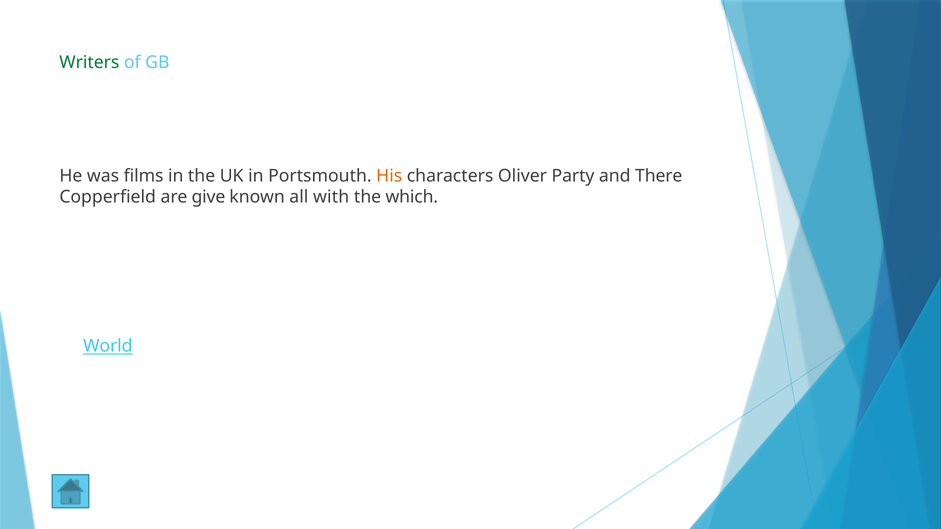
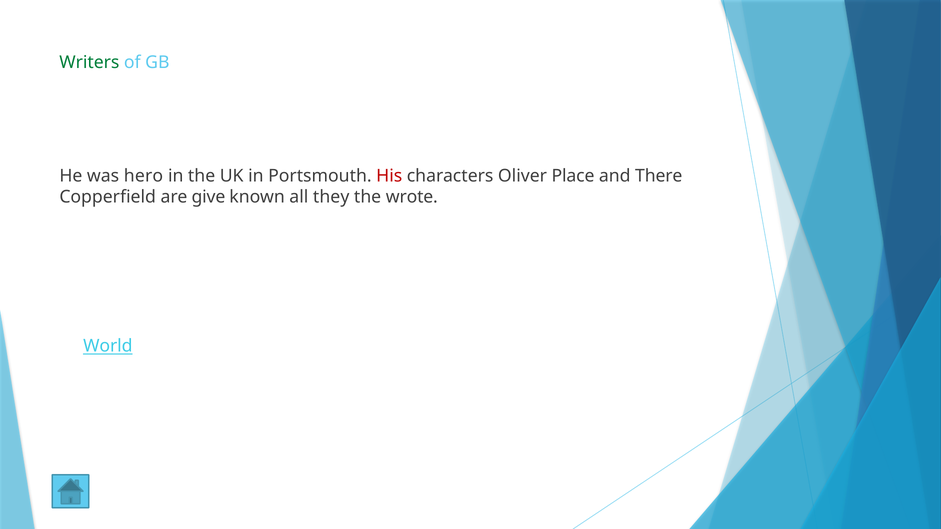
films: films -> hero (143, 176)
His colour: orange -> red (389, 176)
Party: Party -> Place (573, 176)
with: with -> they (331, 197)
which: which -> wrote (412, 197)
